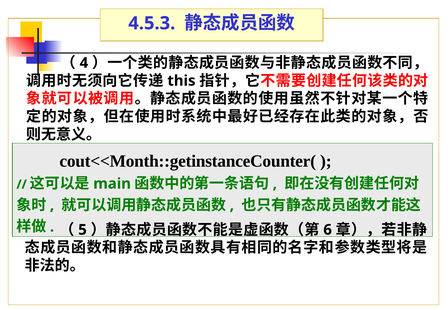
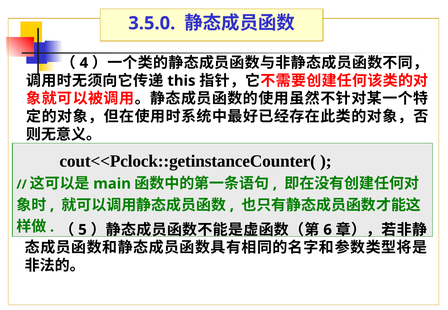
4.5.3: 4.5.3 -> 3.5.0 (152, 23)
cout<<Month::getinstanceCounter(: cout<<Month::getinstanceCounter( -> cout<<Pclock::getinstanceCounter( (188, 161)
